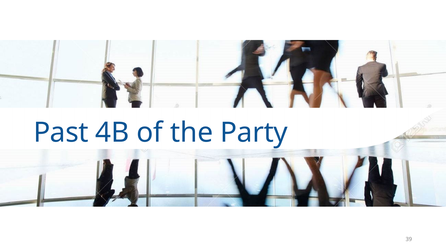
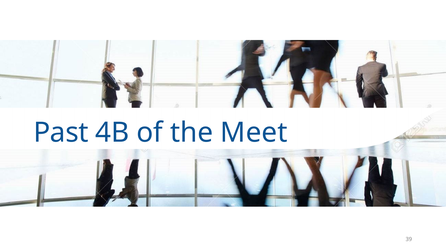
Party: Party -> Meet (254, 133)
